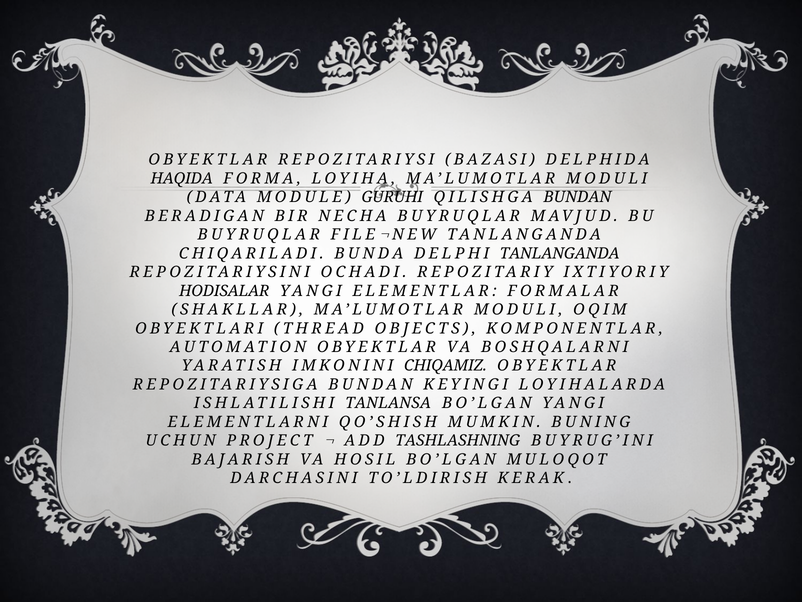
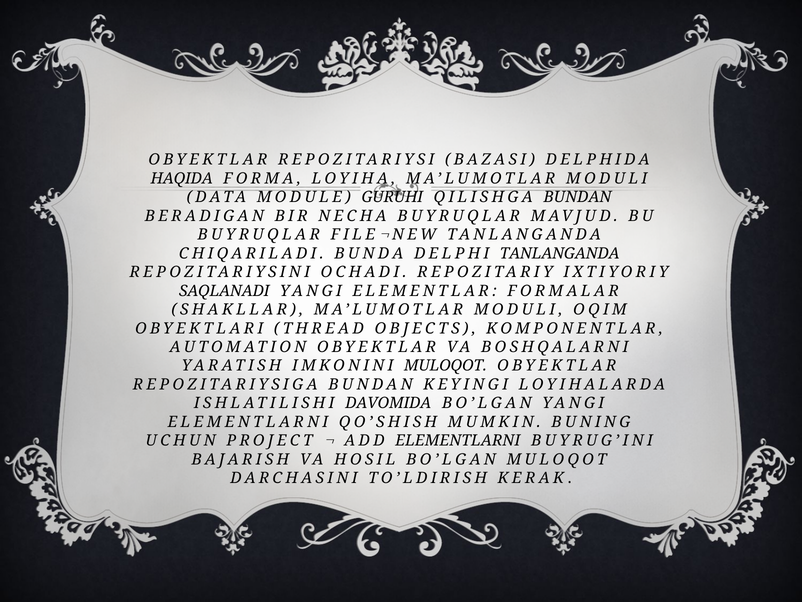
HODISALAR: HODISALAR -> SAQLANADI (224, 291)
IMKONINI CHIQAMIZ: CHIQAMIZ -> MULOQOT (445, 366)
TANLANSA: TANLANSA -> DAVOMIDA (388, 403)
ADD TASHLASHNING: TASHLASHNING -> ELEMENTLARNI (458, 440)
